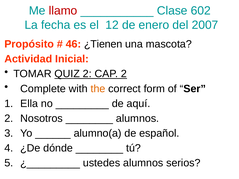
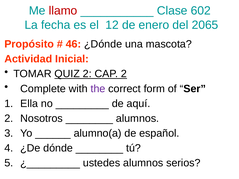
2007: 2007 -> 2065 (205, 25)
¿Tienen: ¿Tienen -> ¿Dónde (103, 44)
the colour: orange -> purple (98, 89)
